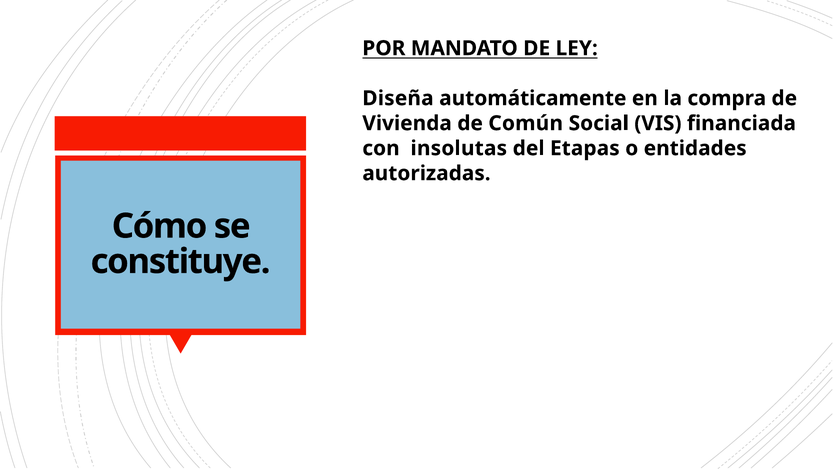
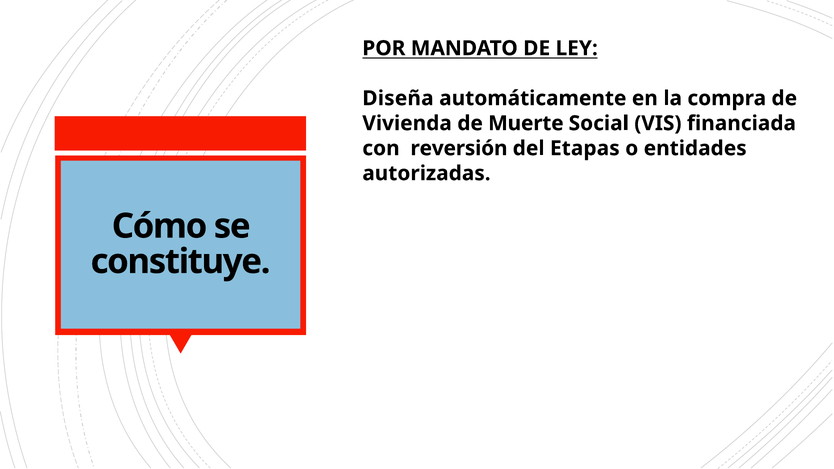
Común: Común -> Muerte (526, 123)
insolutas: insolutas -> reversión (459, 148)
